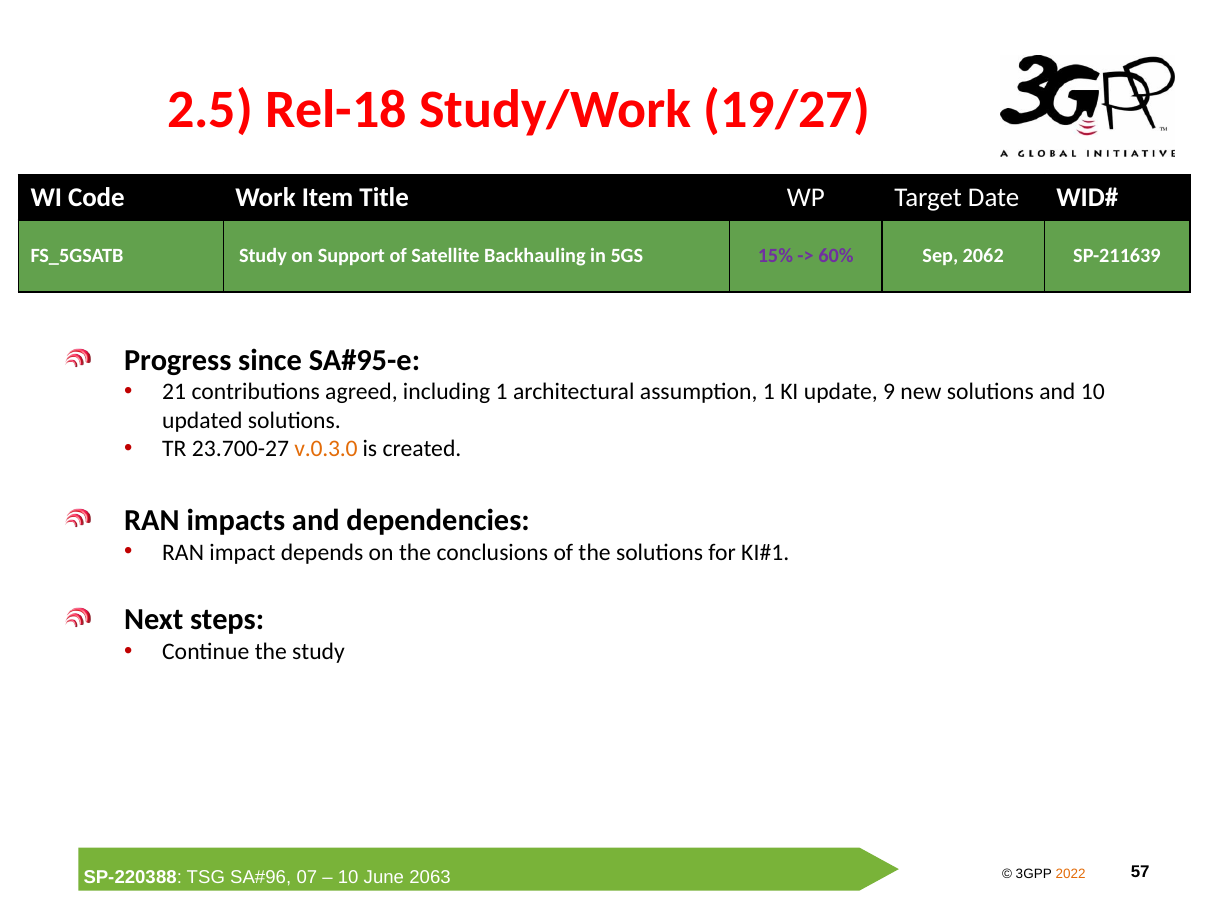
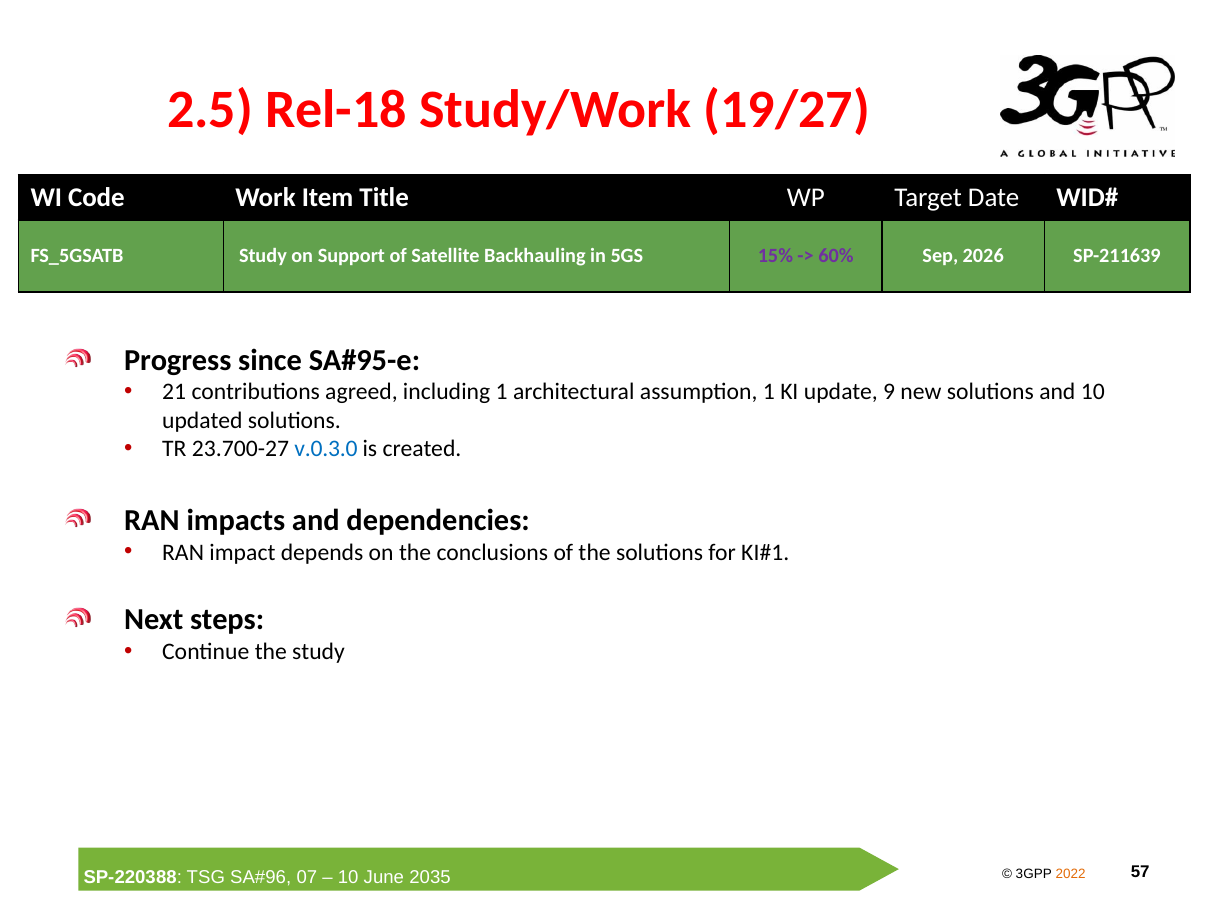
2062: 2062 -> 2026 (983, 256)
v.0.3.0 colour: orange -> blue (326, 449)
2063: 2063 -> 2035 (430, 878)
